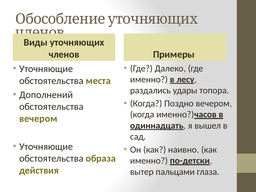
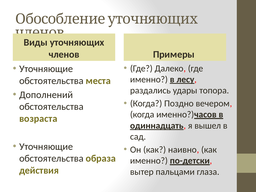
вечером: вечером -> возраста (38, 119)
